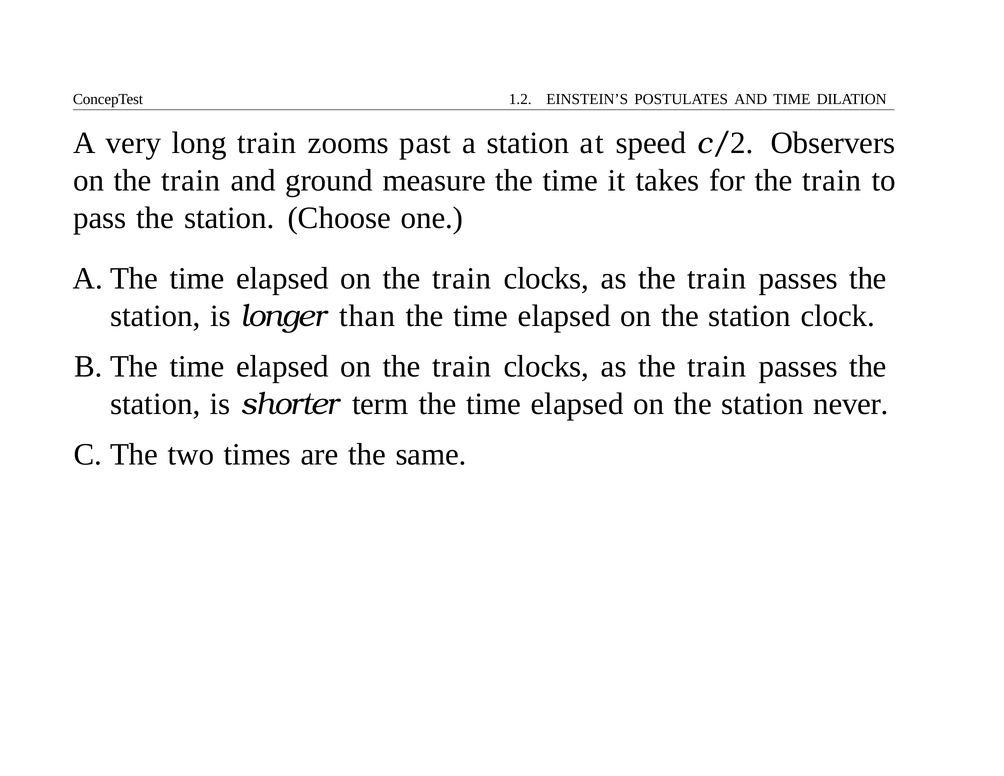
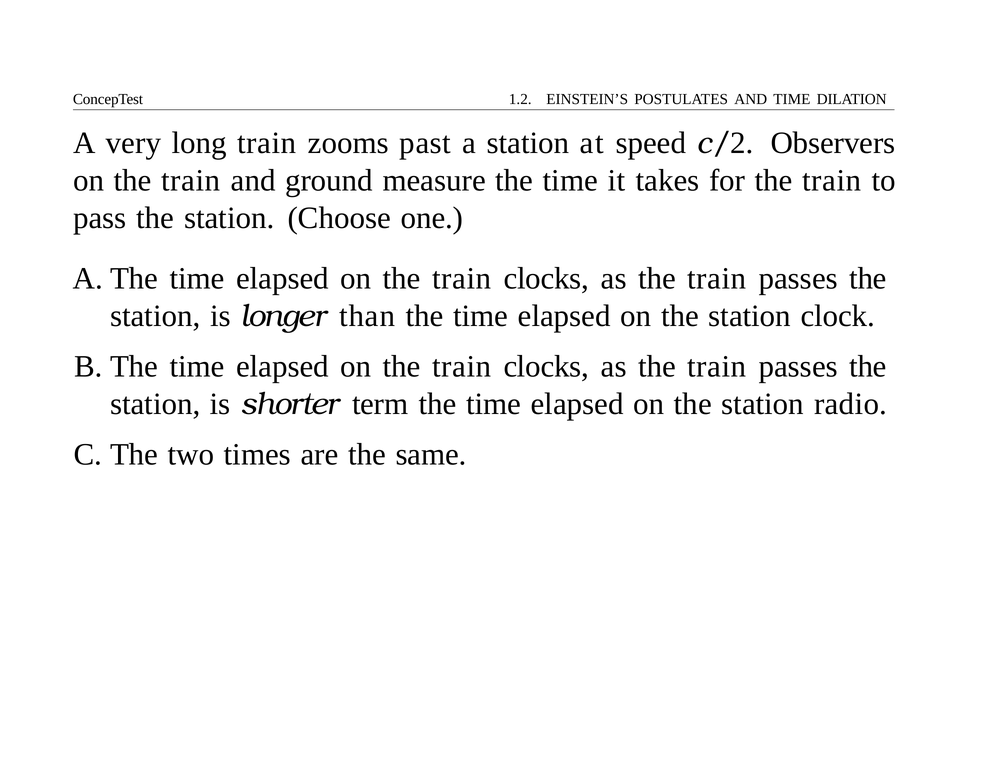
never: never -> radio (851, 404)
